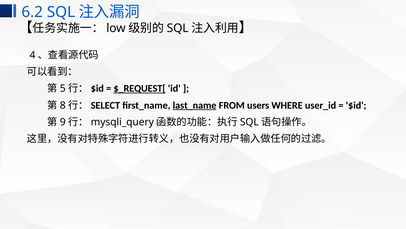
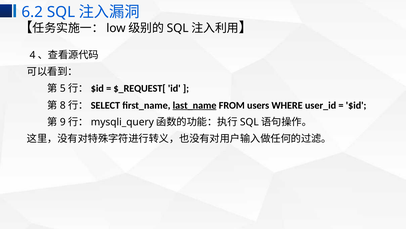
$_REQUEST[ underline: present -> none (140, 88)
